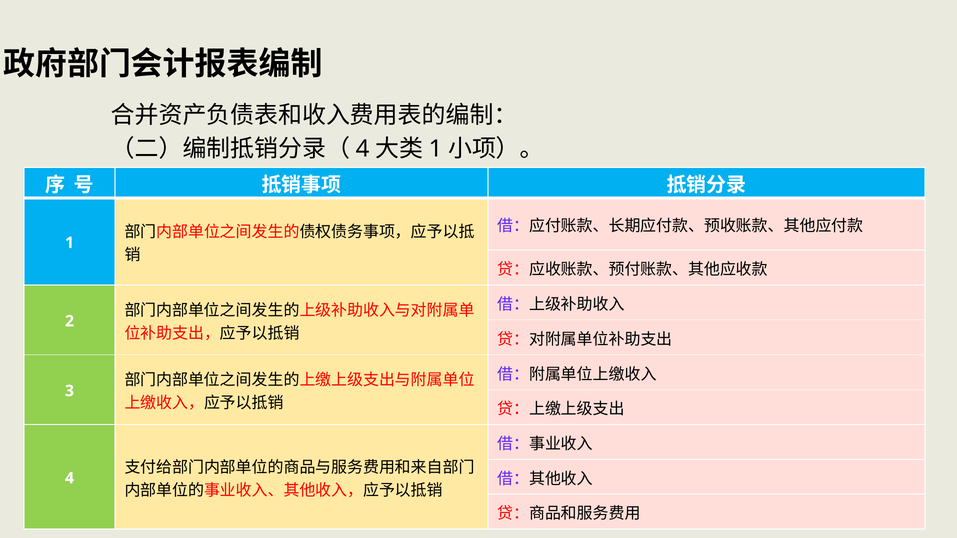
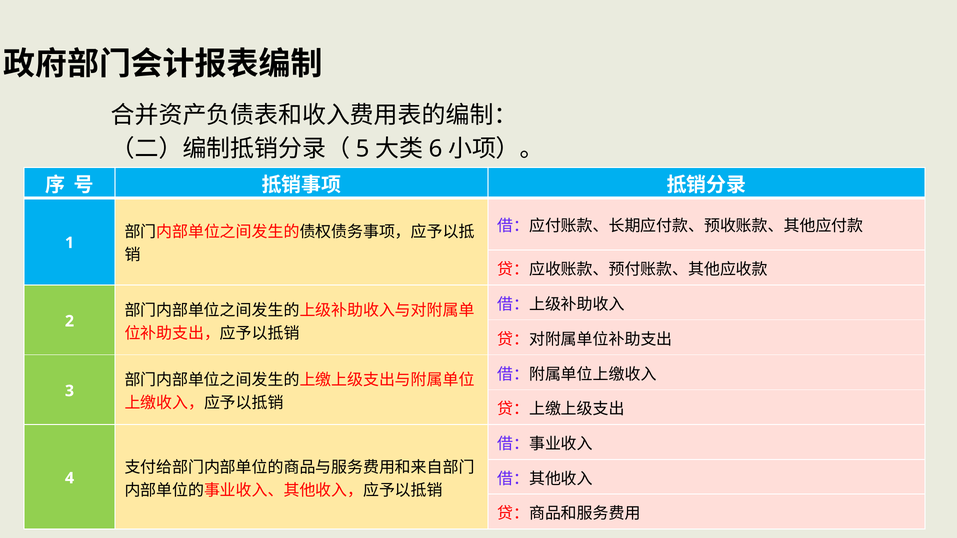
4: 4 -> 5 (363, 149)
1: 1 -> 6 (436, 149)
